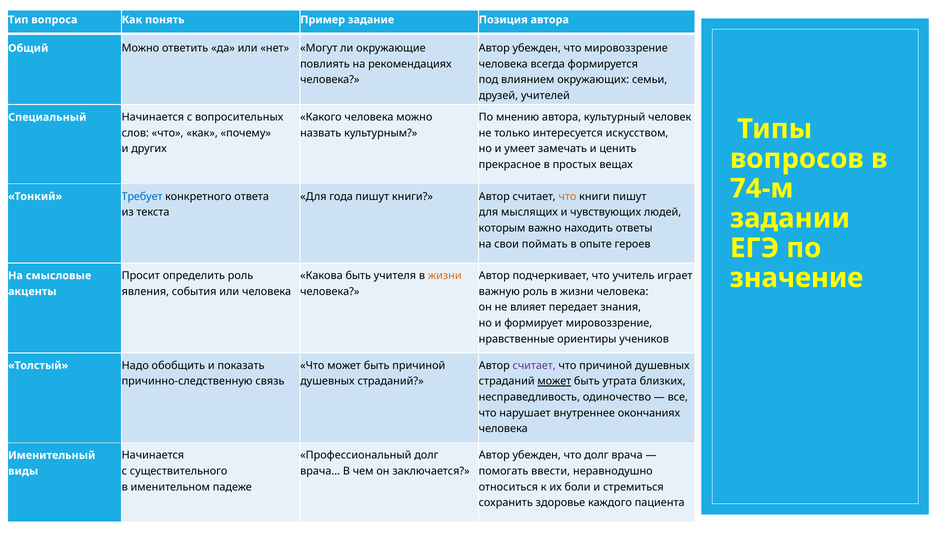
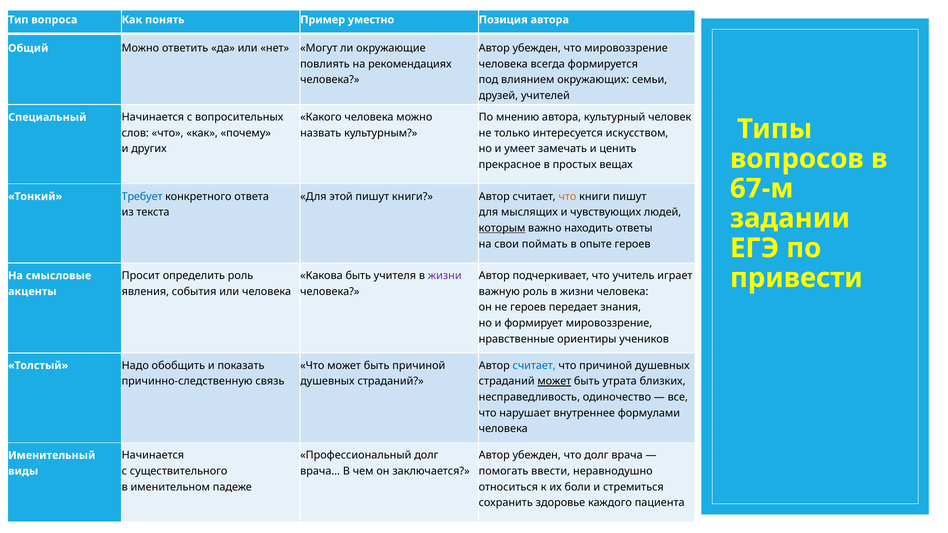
задание: задание -> уместно (371, 20)
74-м: 74-м -> 67-м (762, 189)
года: года -> этой (341, 197)
которым underline: none -> present (502, 228)
жизни colour: orange -> purple (445, 276)
значение: значение -> привести (796, 278)
не влияет: влияет -> героев (528, 307)
считает colour: purple -> blue (534, 366)
окончаниях: окончаниях -> формулами (649, 413)
